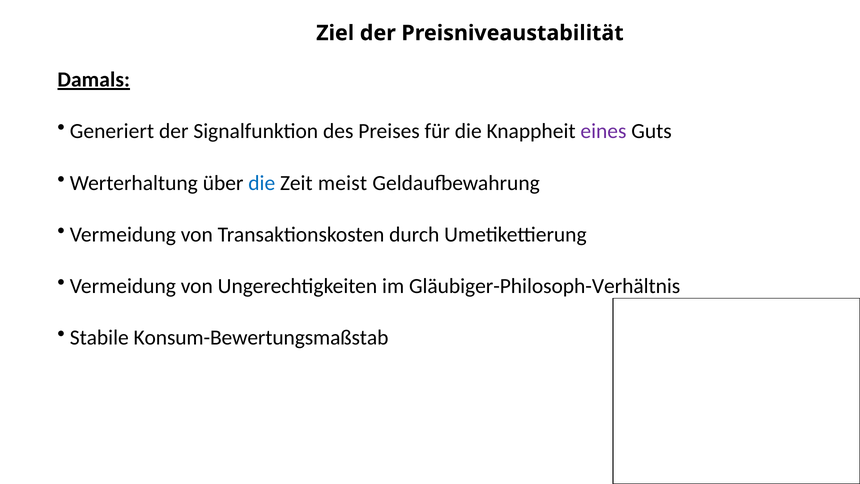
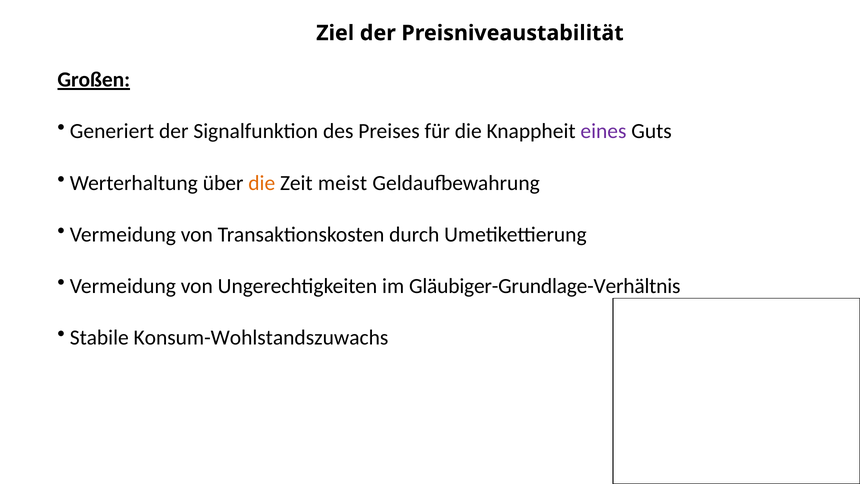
Damals: Damals -> Großen (94, 80)
die colour: blue -> orange (262, 183)
Gläubiger-Philosoph-Verhältnis: Gläubiger-Philosoph-Verhältnis -> Gläubiger-Grundlage-Verhältnis (545, 286)
Konsum-Bewertungsmaßstab: Konsum-Bewertungsmaßstab -> Konsum-Wohlstandszuwachs (261, 338)
